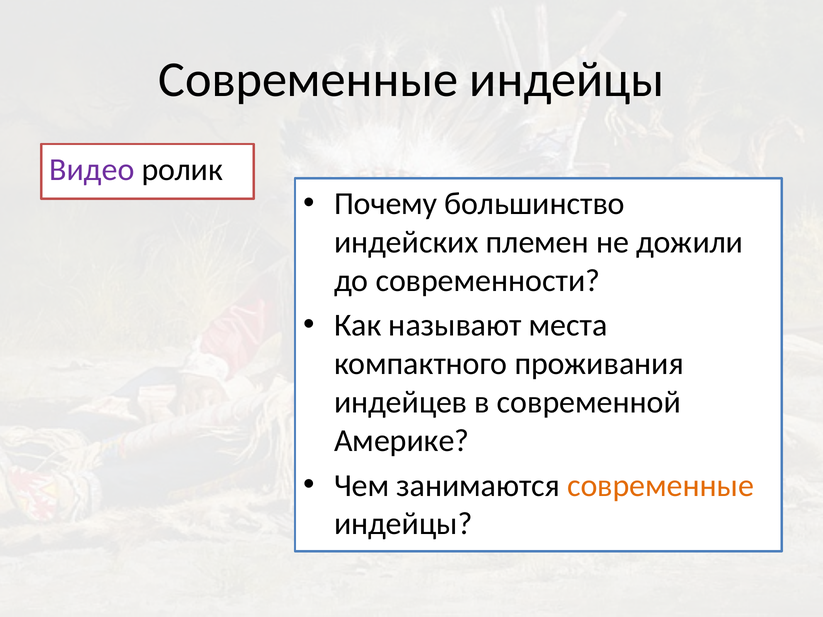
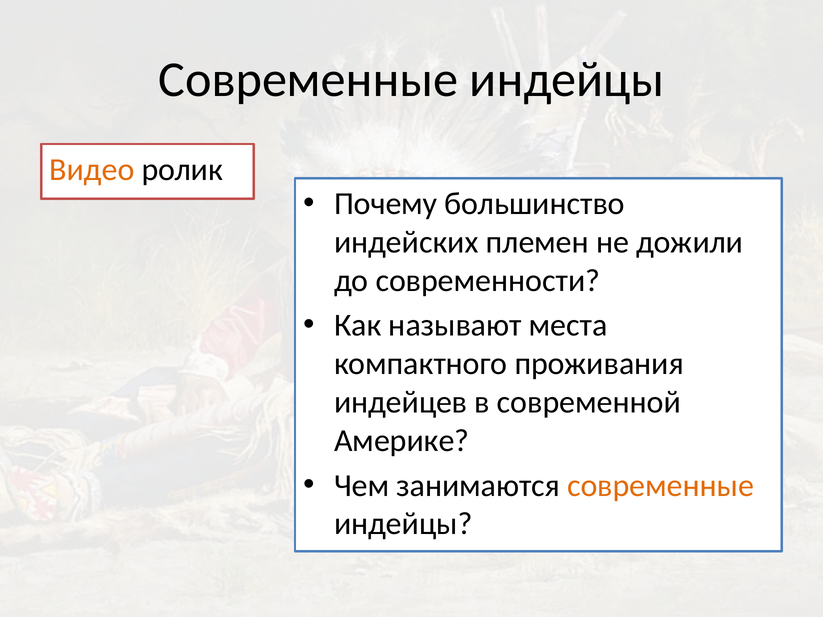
Видео colour: purple -> orange (92, 170)
